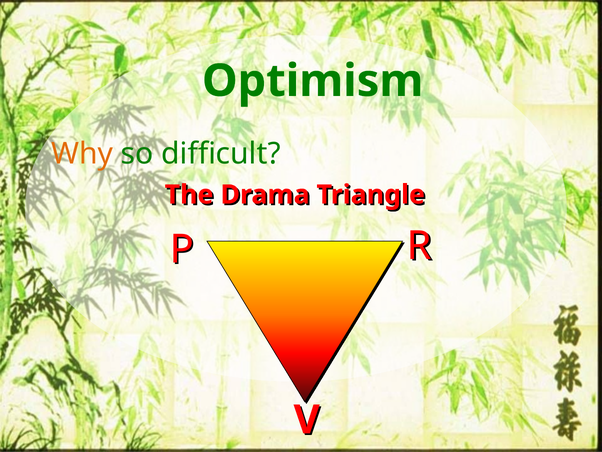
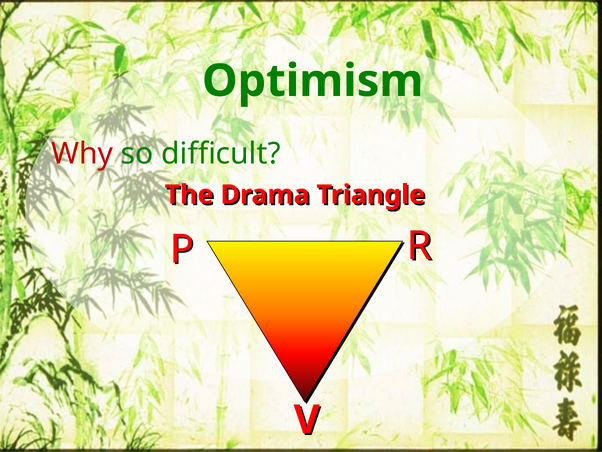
Why colour: orange -> red (82, 154)
